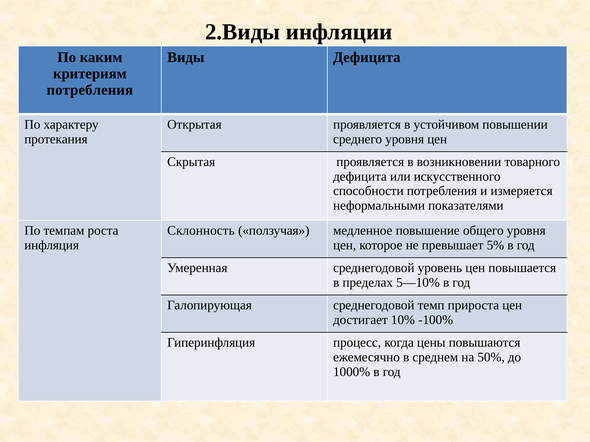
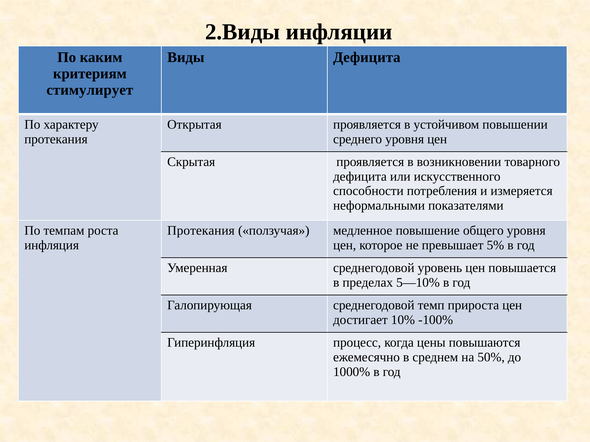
потребления: потребления -> стимулирует (90, 90)
Склонность: Склонность -> Протекания (201, 231)
